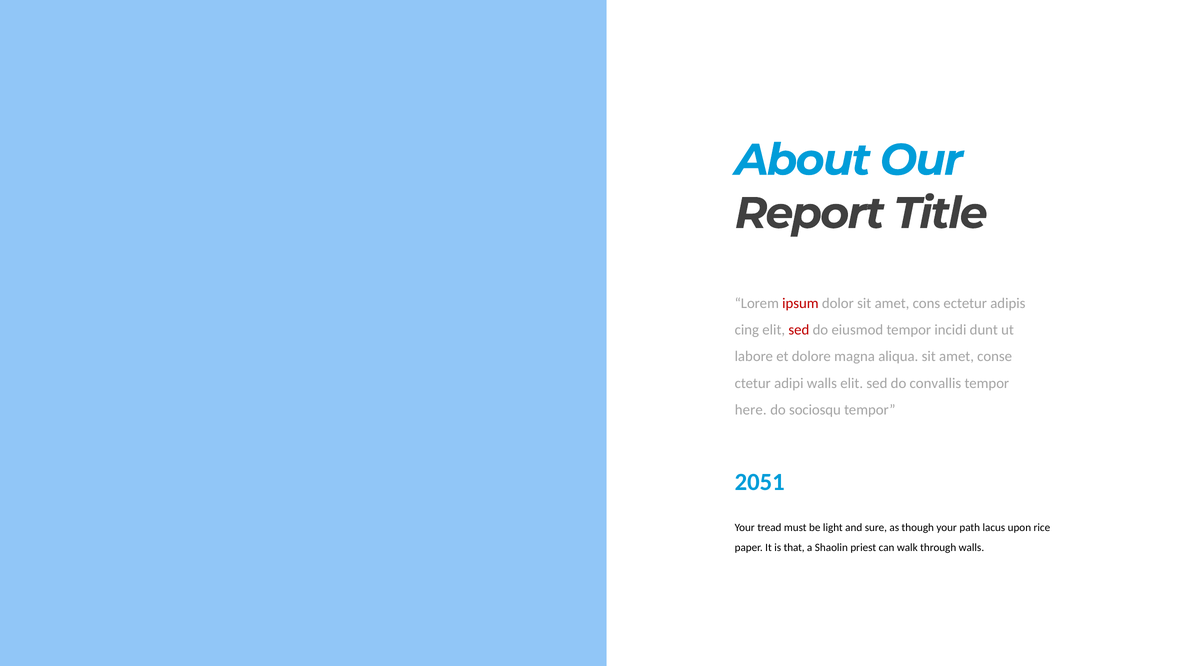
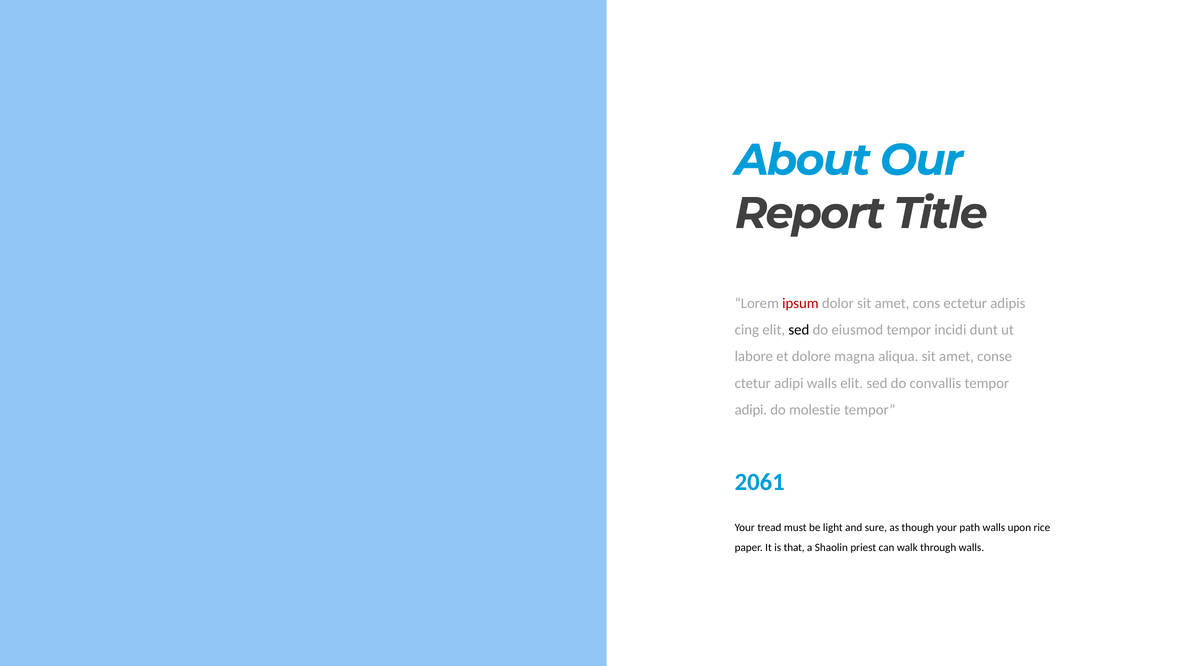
sed colour: red -> black (799, 330)
here: here -> adipi (751, 410)
sociosqu: sociosqu -> molestie (815, 410)
2051: 2051 -> 2061 (760, 482)
path lacus: lacus -> walls (994, 527)
